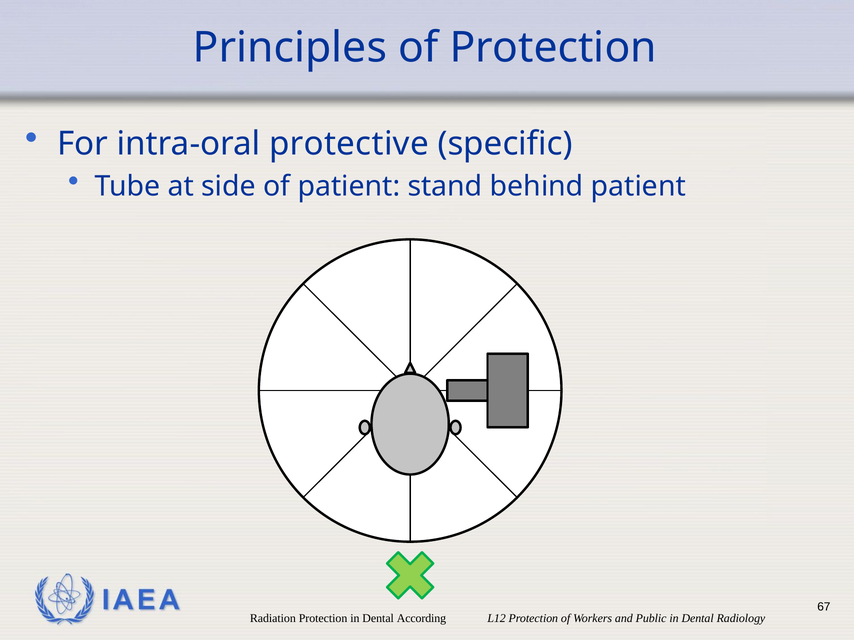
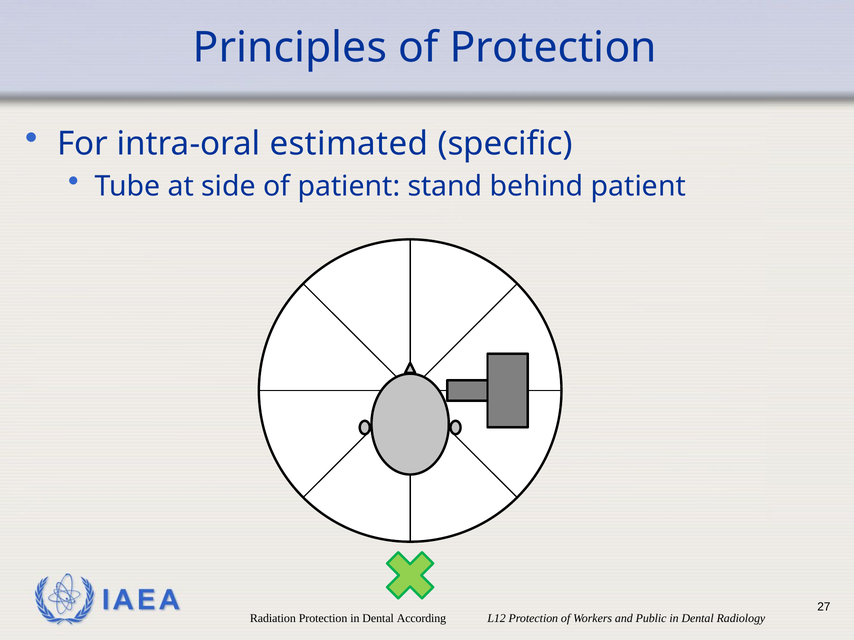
protective: protective -> estimated (349, 144)
67: 67 -> 27 (824, 607)
